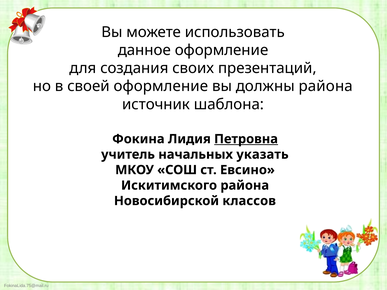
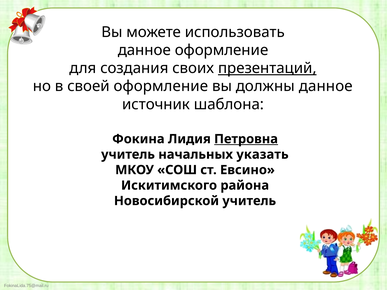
презентаций underline: none -> present (267, 68)
должны района: района -> данное (326, 86)
Новосибирской классов: классов -> учитель (249, 201)
